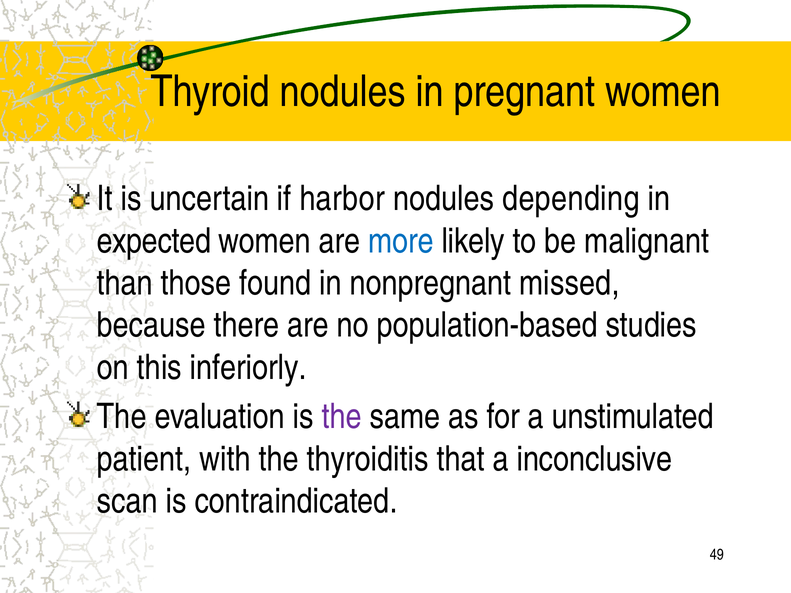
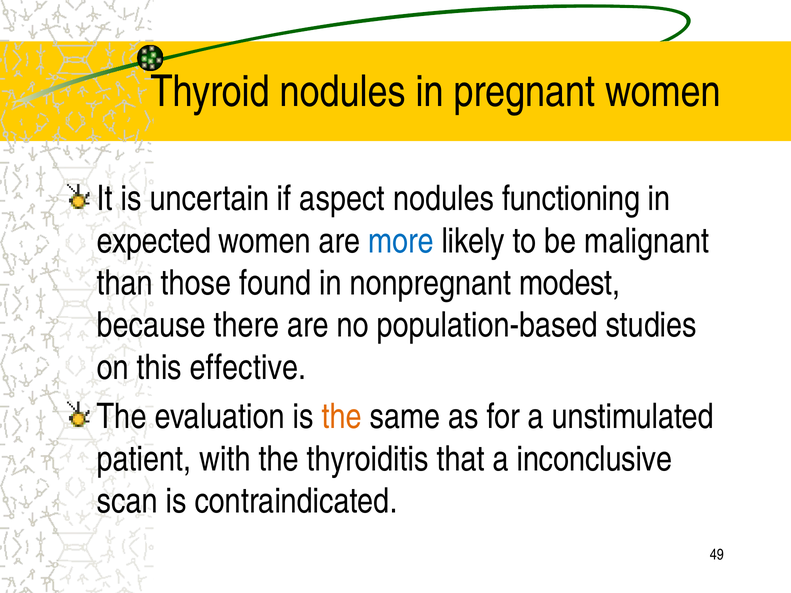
harbor: harbor -> aspect (342, 199)
depending: depending -> functioning (571, 199)
missed: missed -> modest (570, 283)
inferiorly: inferiorly -> effective (248, 368)
the colour: purple -> orange (342, 417)
